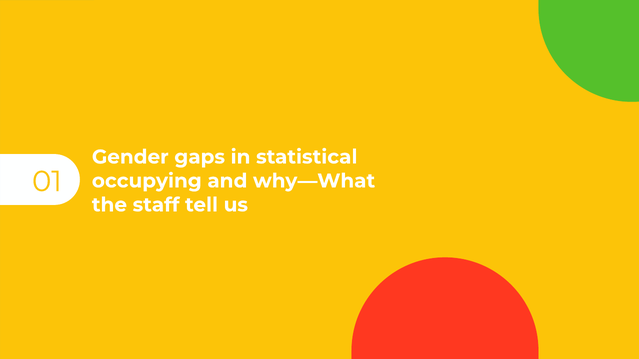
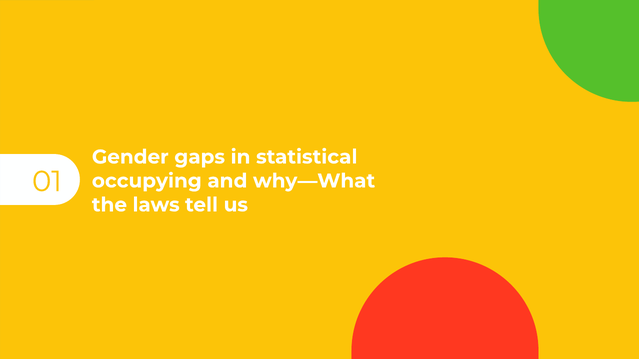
staff: staff -> laws (156, 205)
